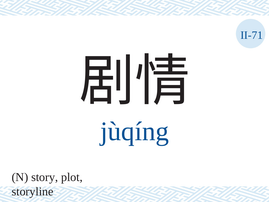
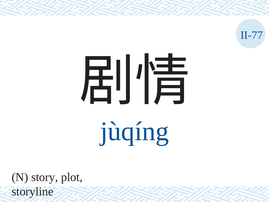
II-71: II-71 -> II-77 (252, 35)
